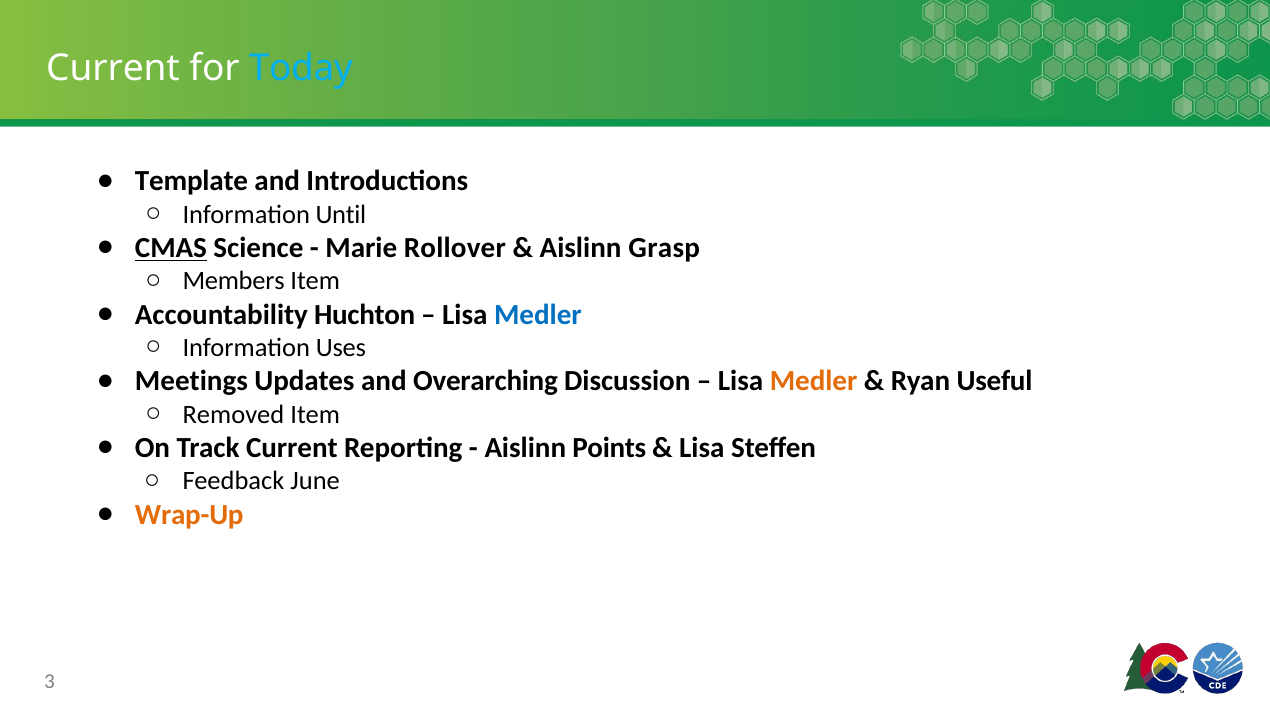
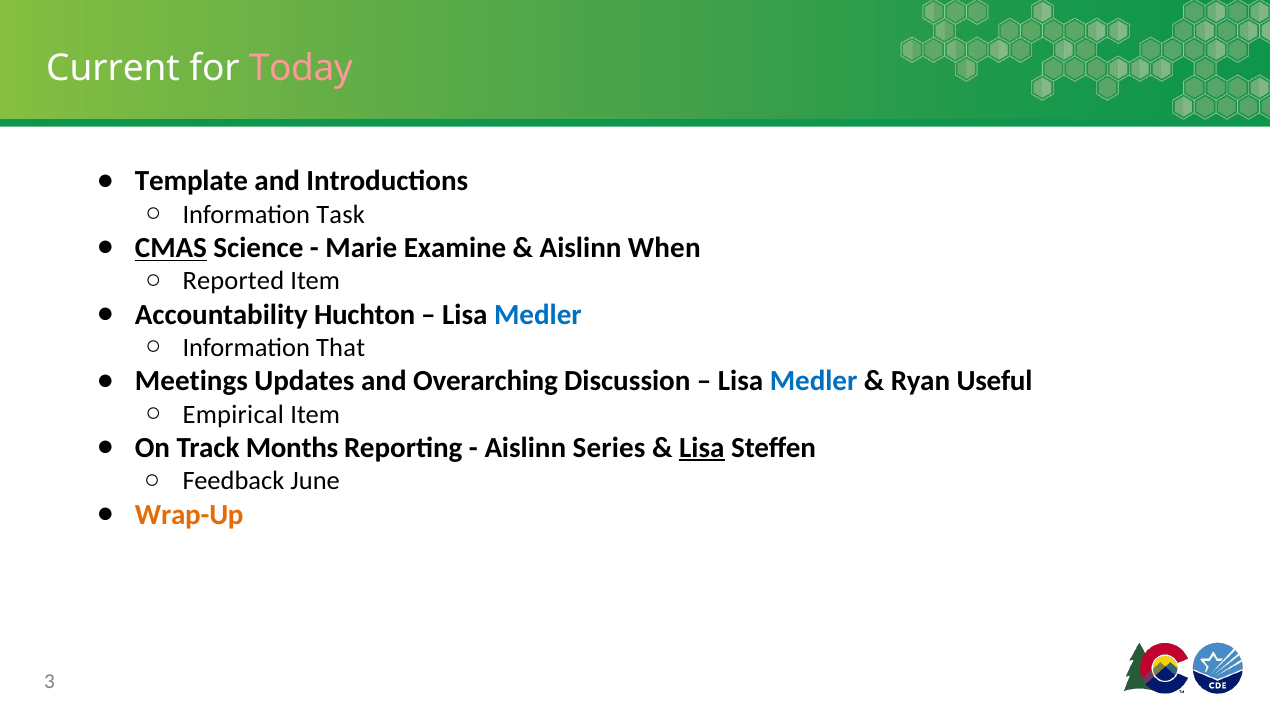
Today colour: light blue -> pink (301, 68)
Until: Until -> Task (341, 215)
Rollover: Rollover -> Examine (455, 248)
Grasp: Grasp -> When (664, 248)
Members: Members -> Reported (233, 281)
Uses: Uses -> That (341, 348)
Medler colour: orange -> blue (814, 381)
Removed: Removed -> Empirical (233, 415)
Track Current: Current -> Months (292, 448)
Points: Points -> Series (609, 448)
Lisa underline: none -> present (702, 448)
